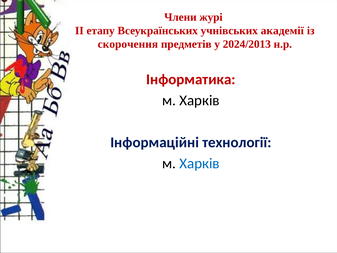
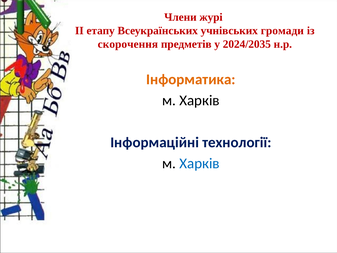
академії: академії -> громади (282, 31)
2024/2013: 2024/2013 -> 2024/2035 (247, 44)
Інформатика colour: red -> orange (191, 79)
